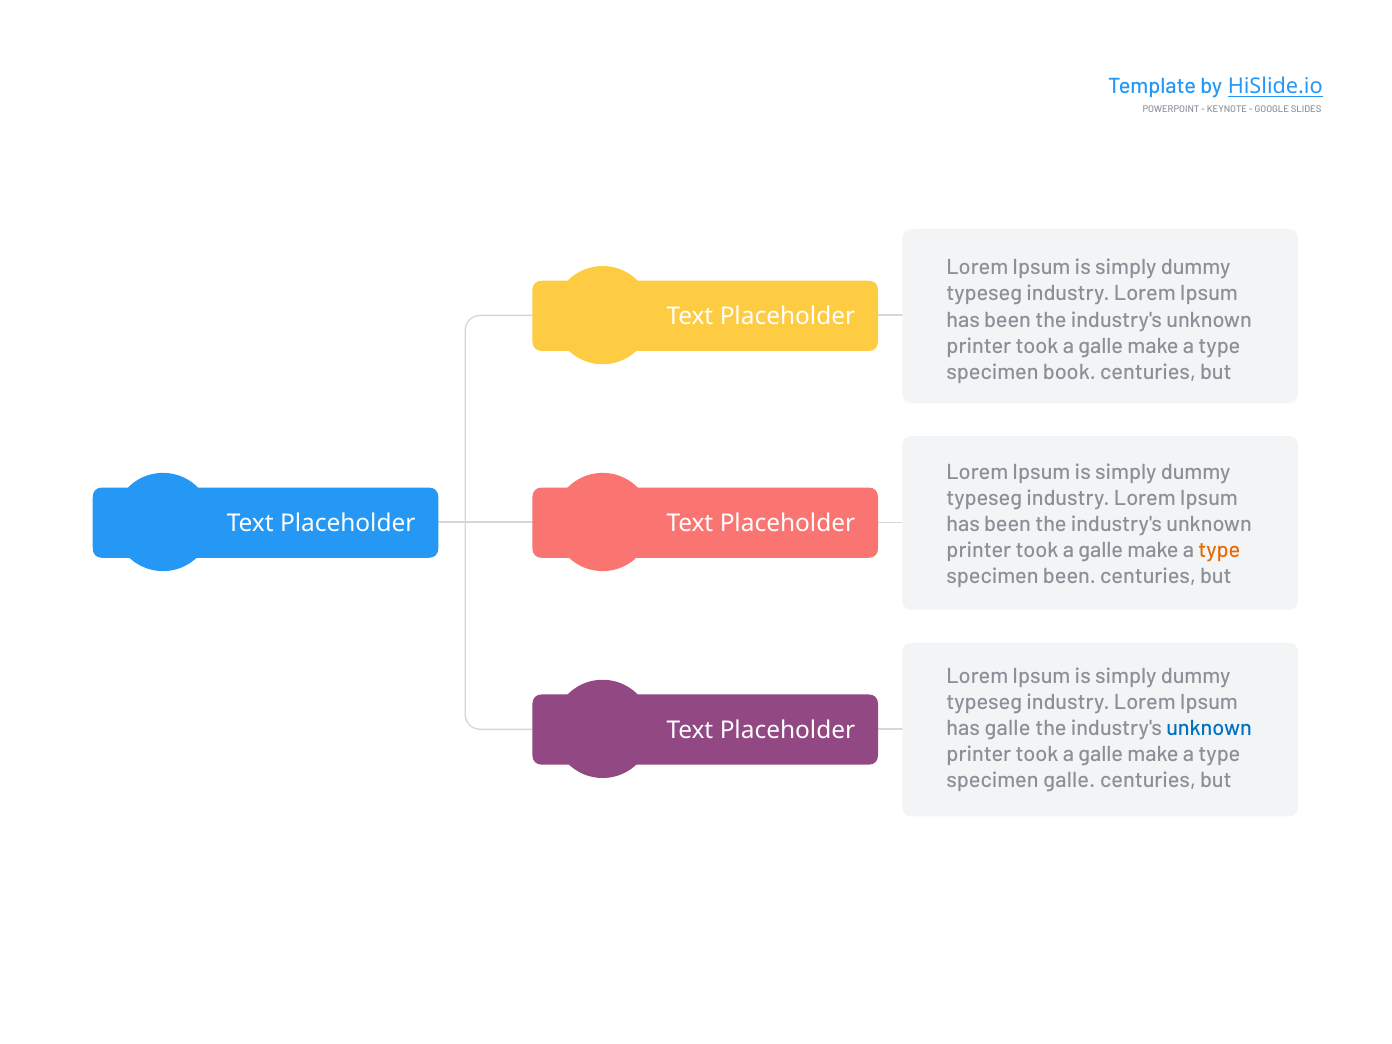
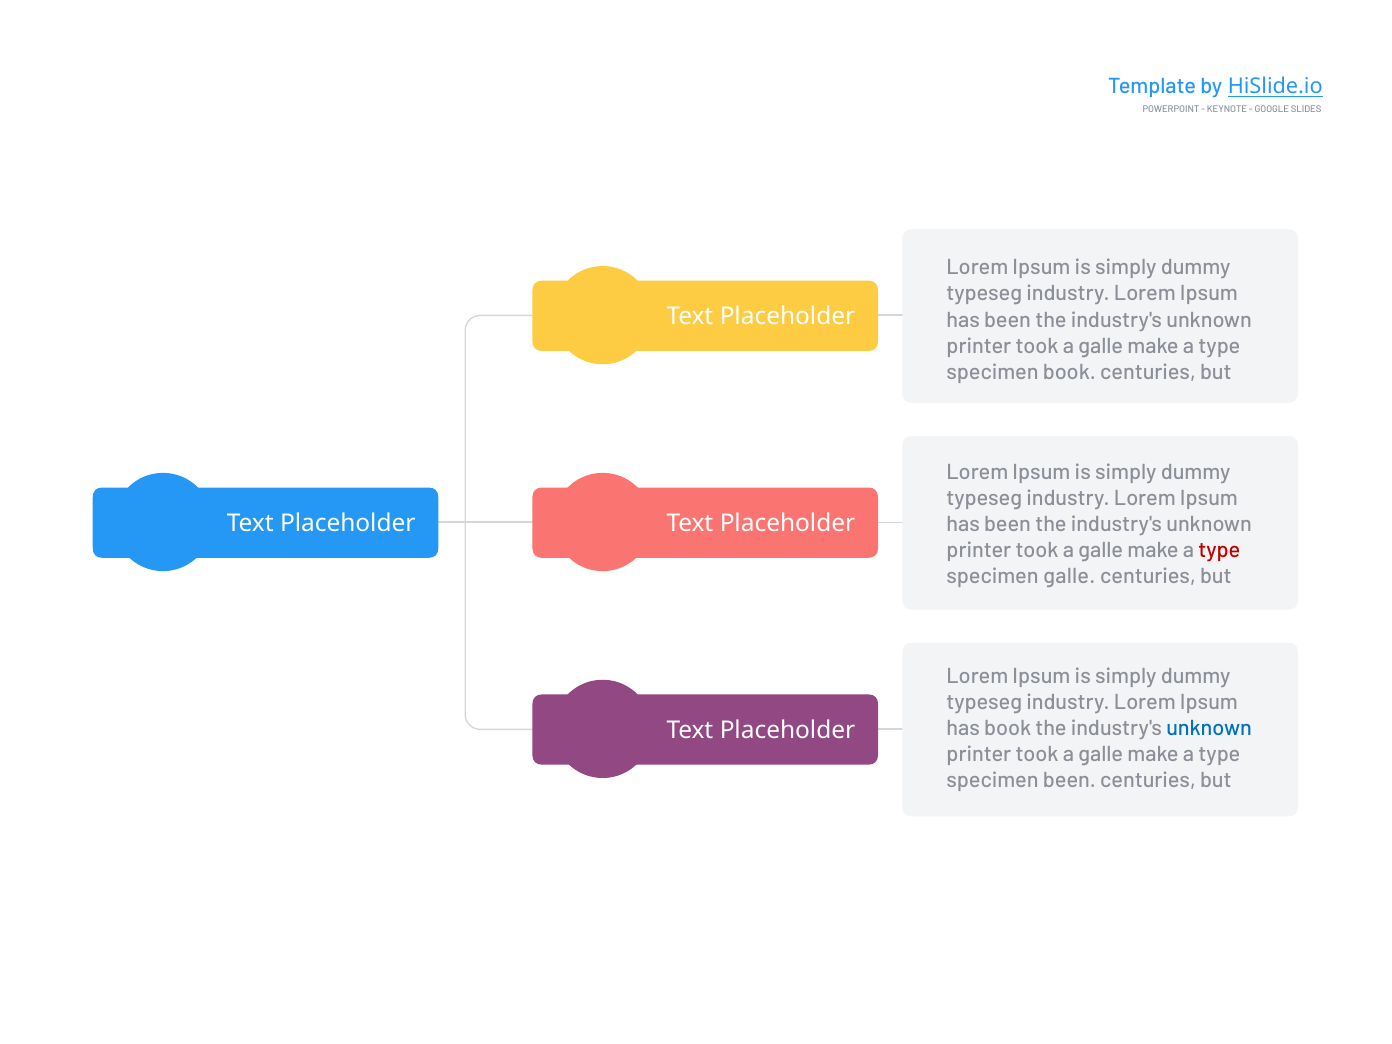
type colour: orange -> red (1219, 550)
specimen been: been -> galle (1069, 576)
has galle: galle -> book (1008, 728)
specimen galle: galle -> been (1069, 781)
